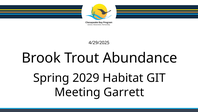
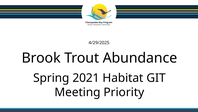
2029: 2029 -> 2021 (86, 78)
Garrett: Garrett -> Priority (124, 92)
